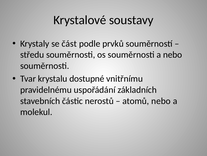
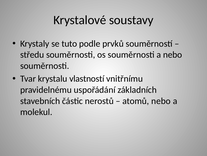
část: část -> tuto (69, 43)
dostupné: dostupné -> vlastností (87, 78)
